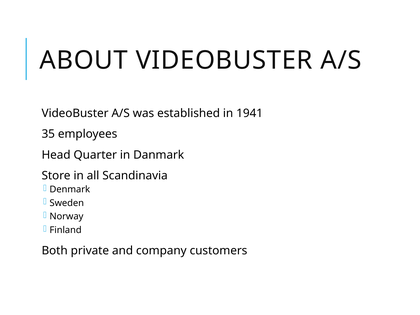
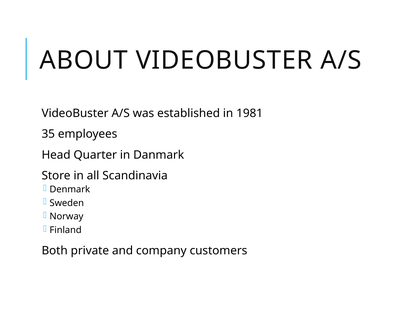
1941: 1941 -> 1981 (250, 113)
